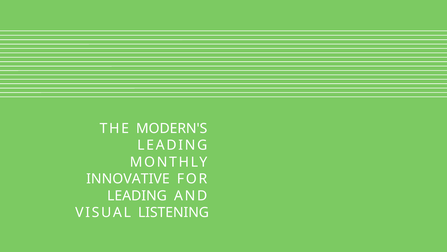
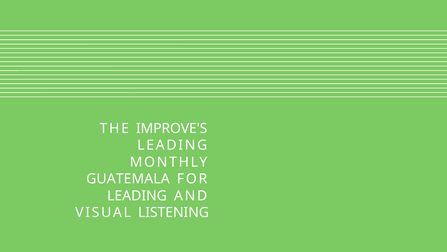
MODERN'S: MODERN'S -> IMPROVE'S (172, 128)
INNOVATIVE: INNOVATIVE -> GUATEMALA (128, 179)
